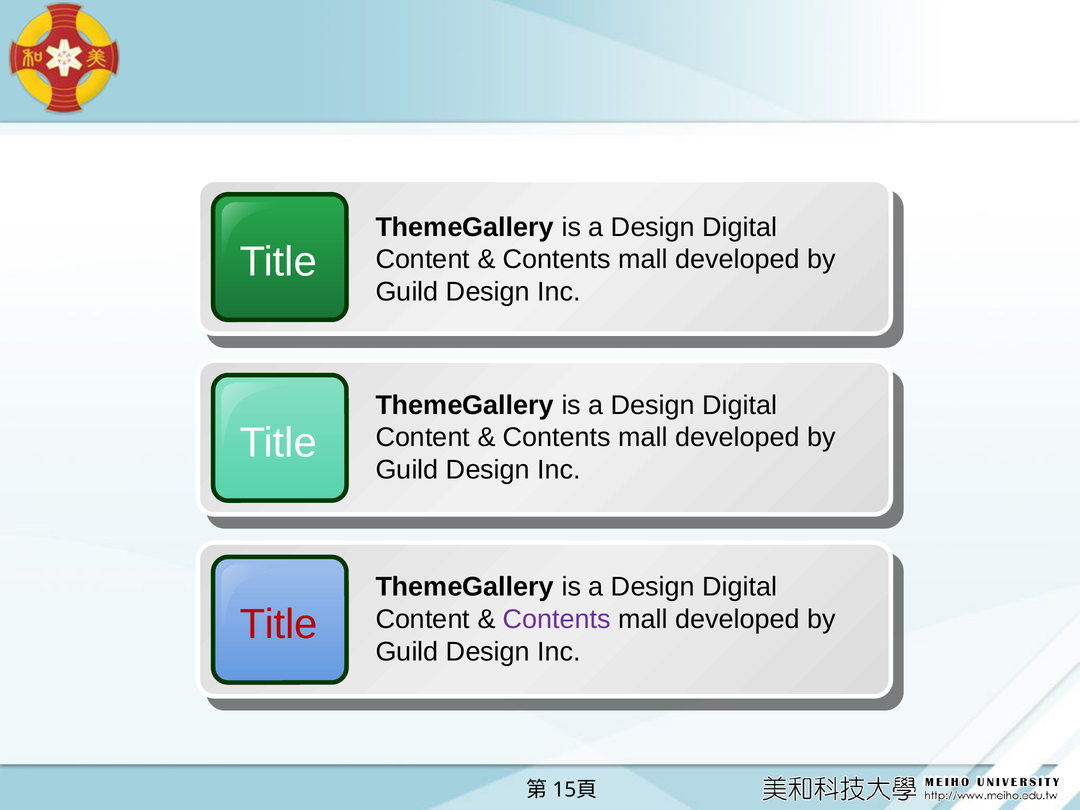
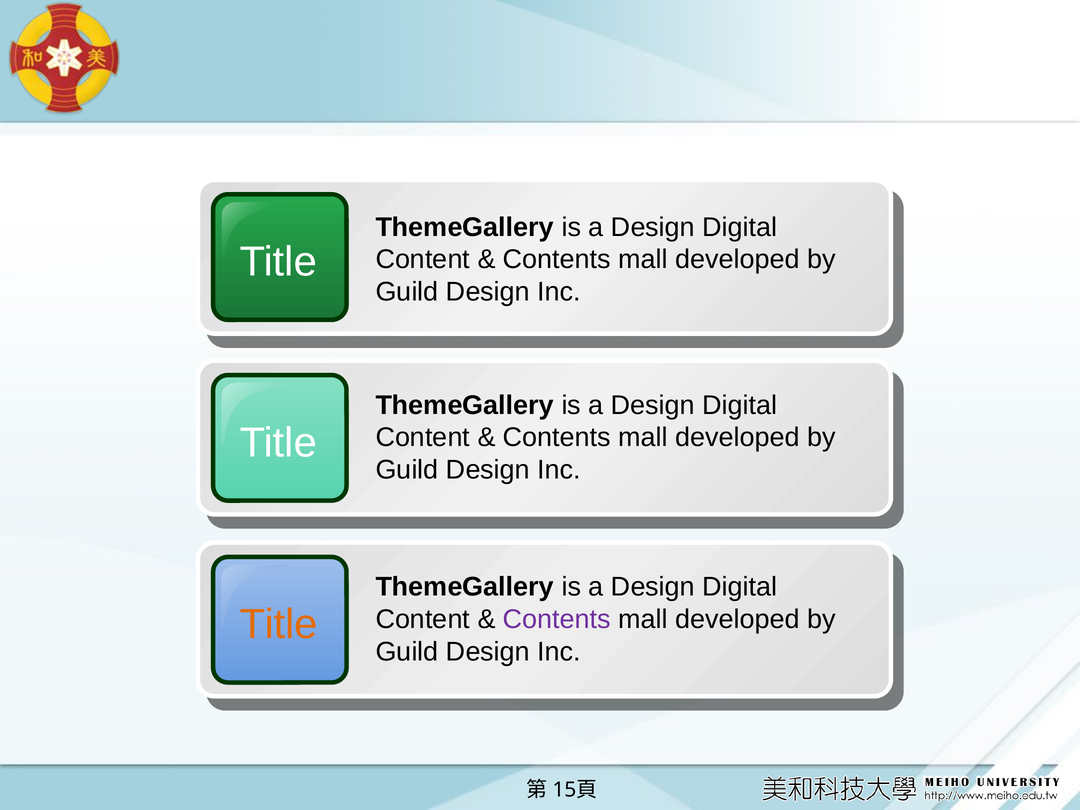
Title colour: red -> orange (278, 625)
